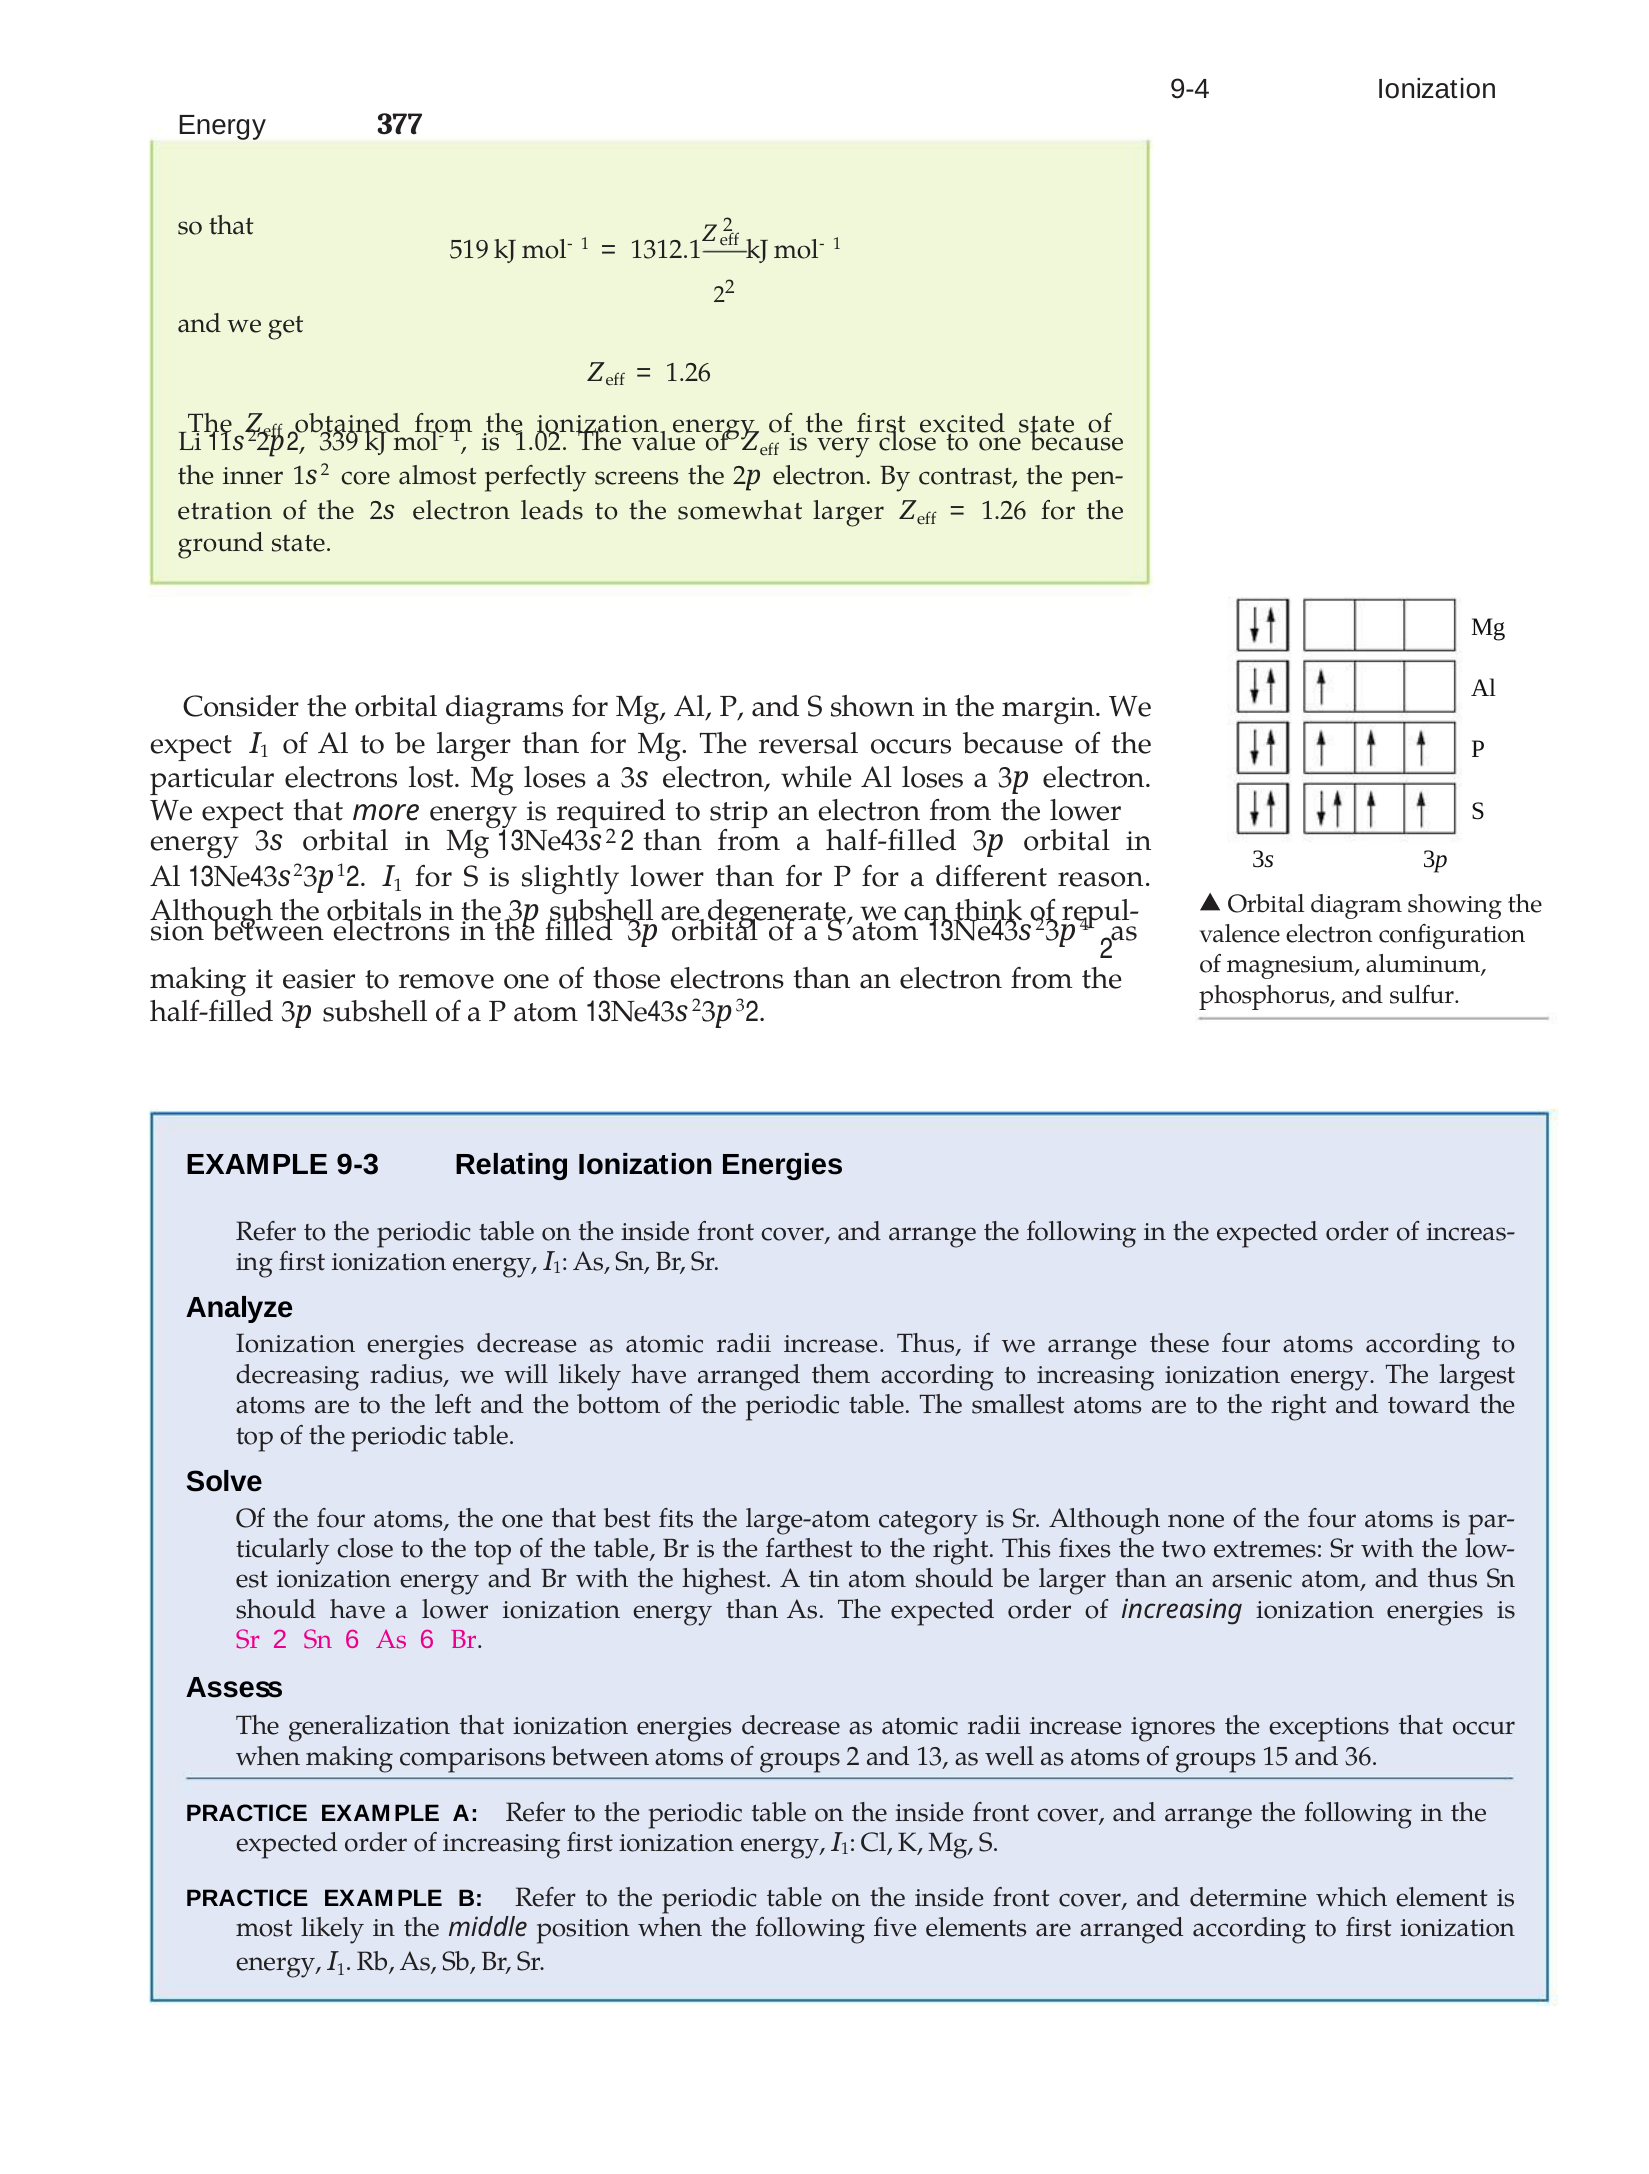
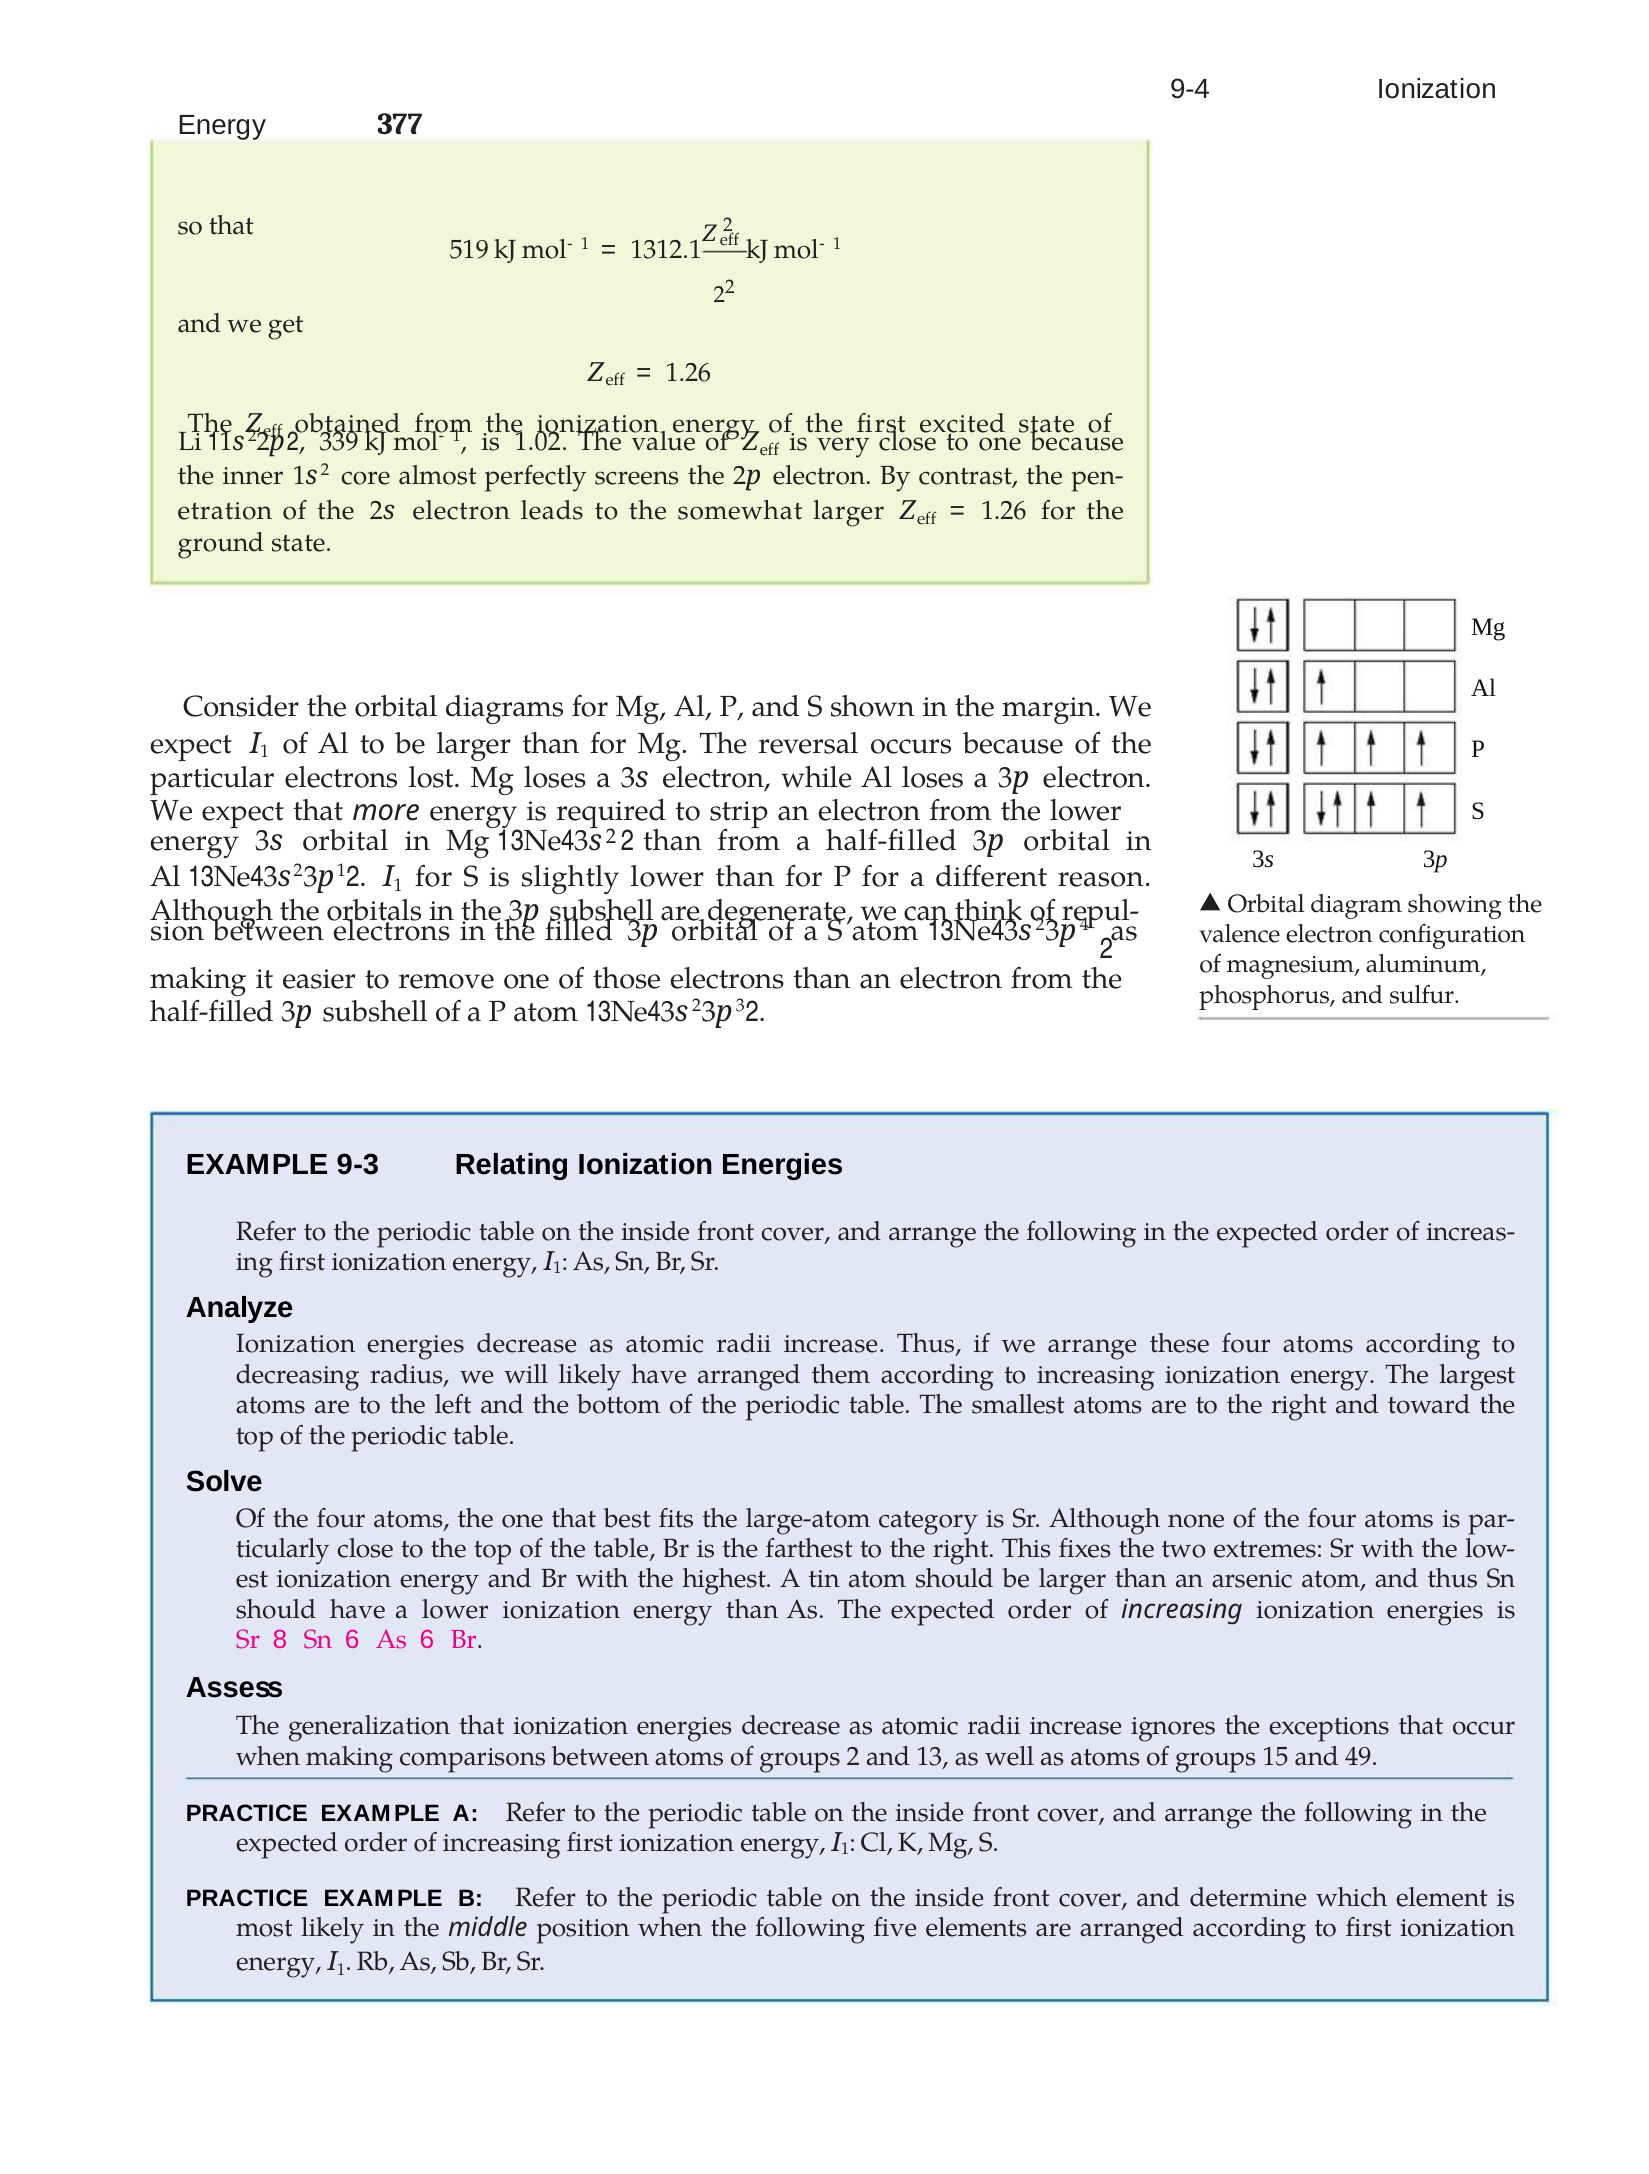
Sr 2: 2 -> 8 (280, 1640)
36: 36 -> 49 (1362, 1756)
